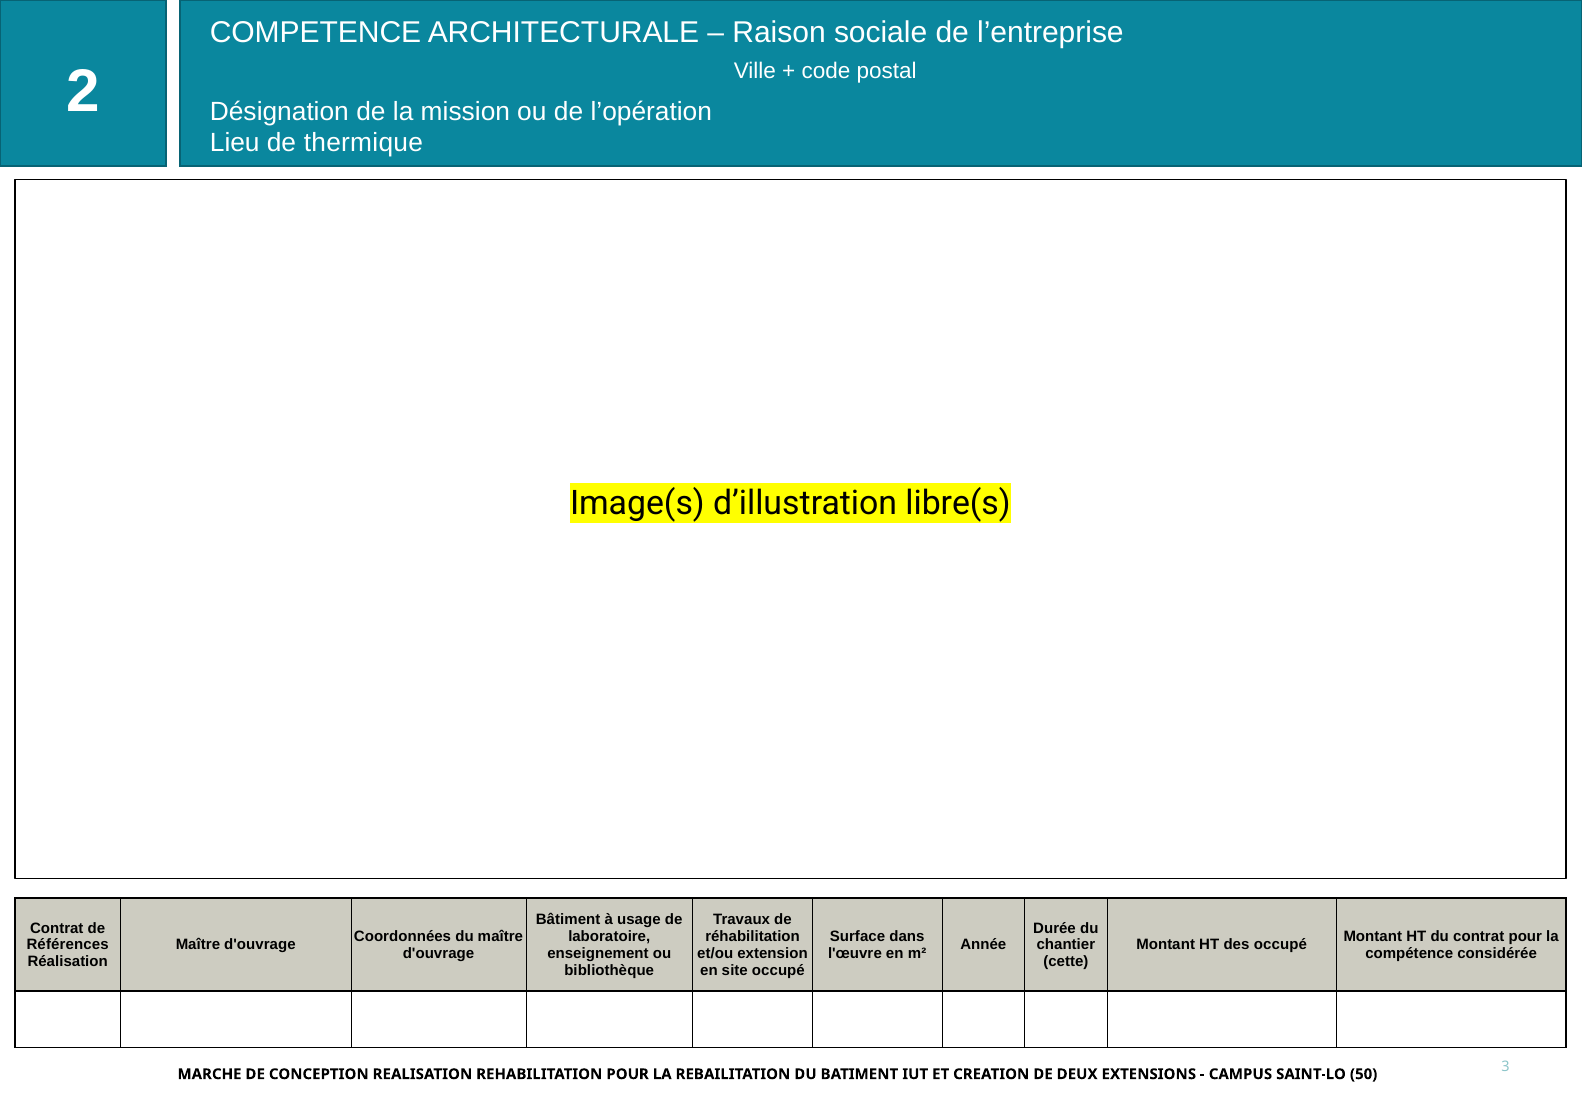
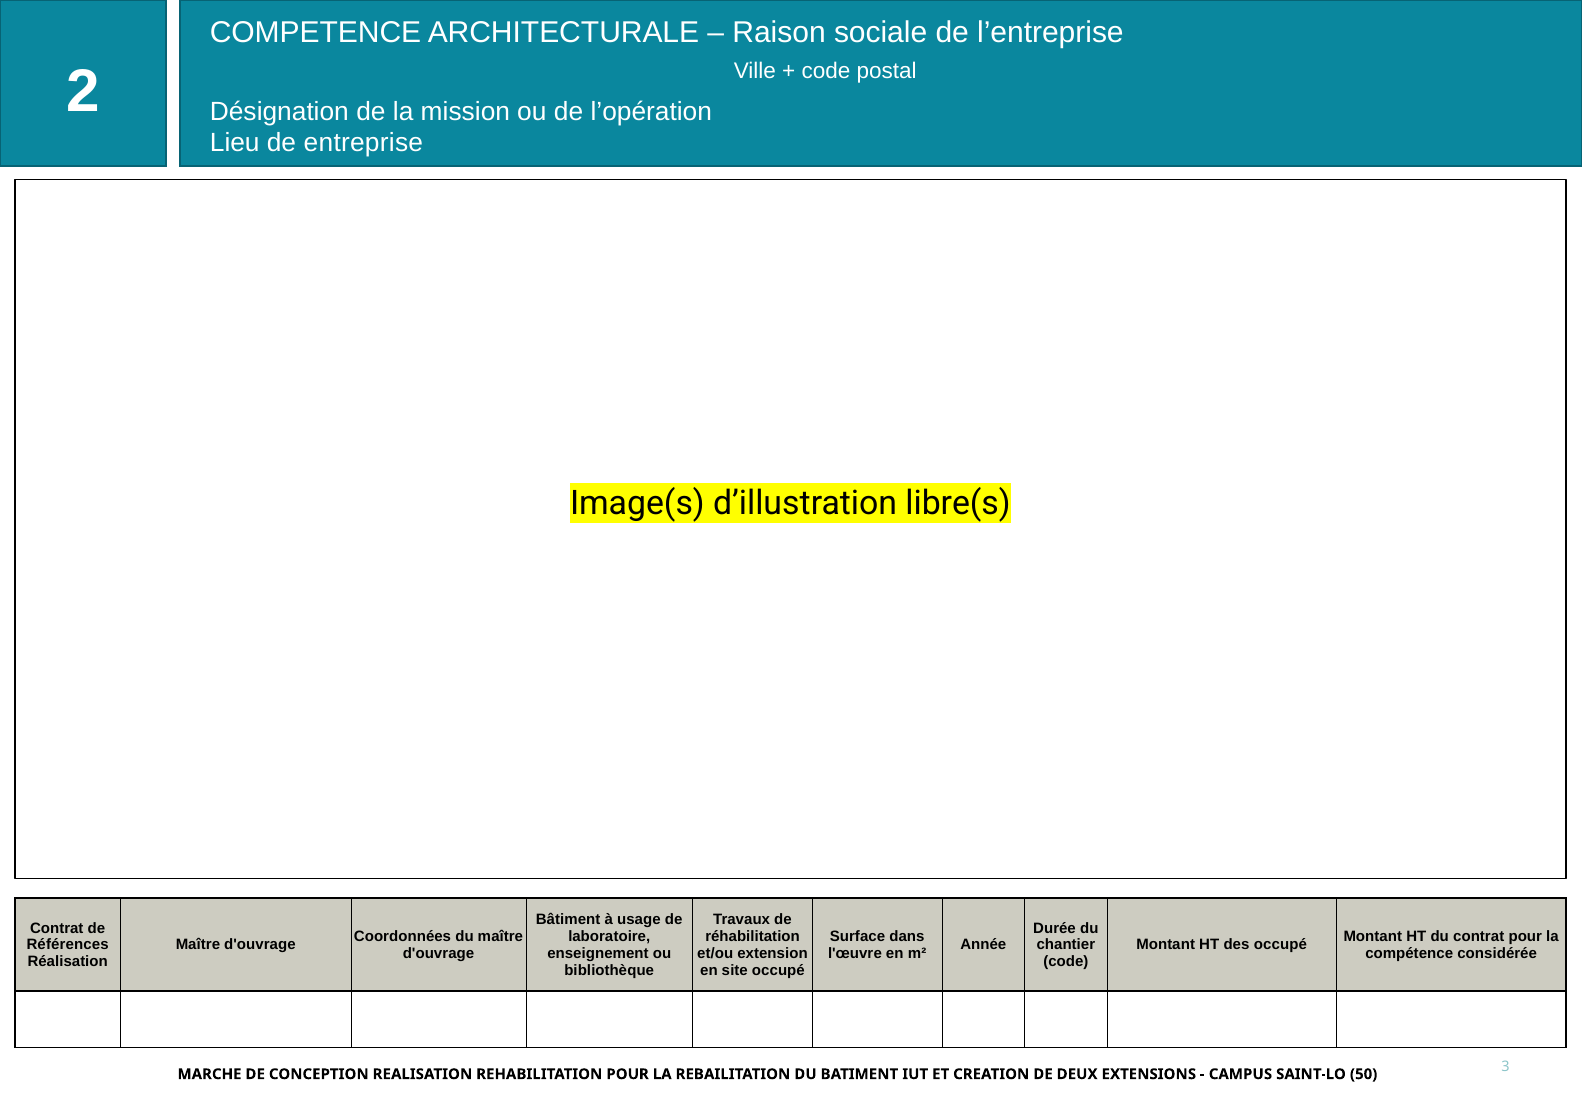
thermique: thermique -> entreprise (363, 143)
cette: cette -> code (1066, 962)
